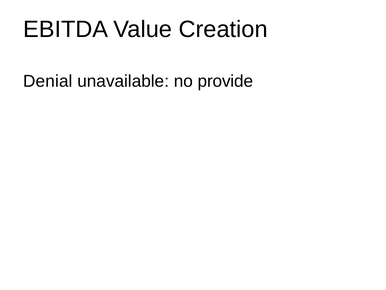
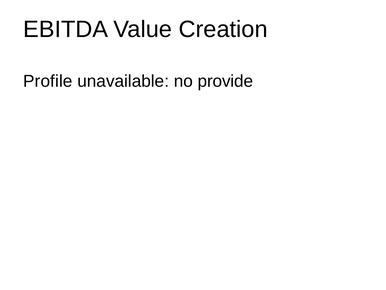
Denial: Denial -> Profile (48, 81)
